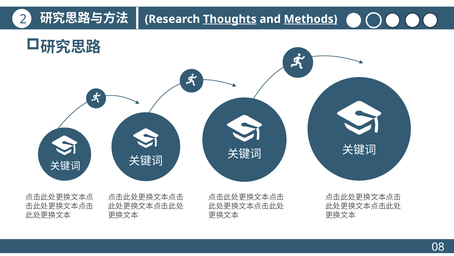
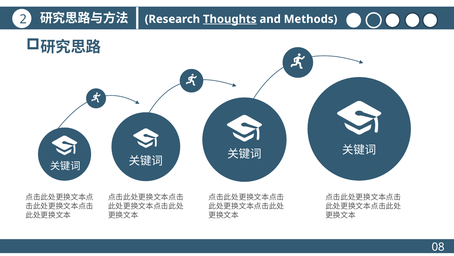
Methods underline: present -> none (311, 19)
